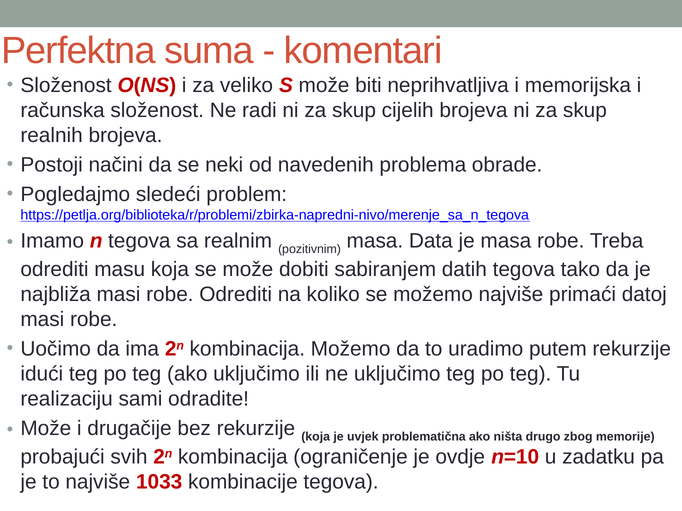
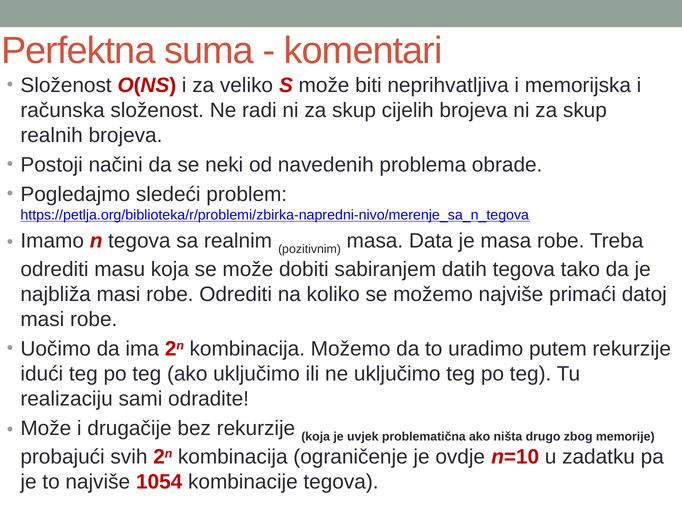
1033: 1033 -> 1054 (159, 482)
